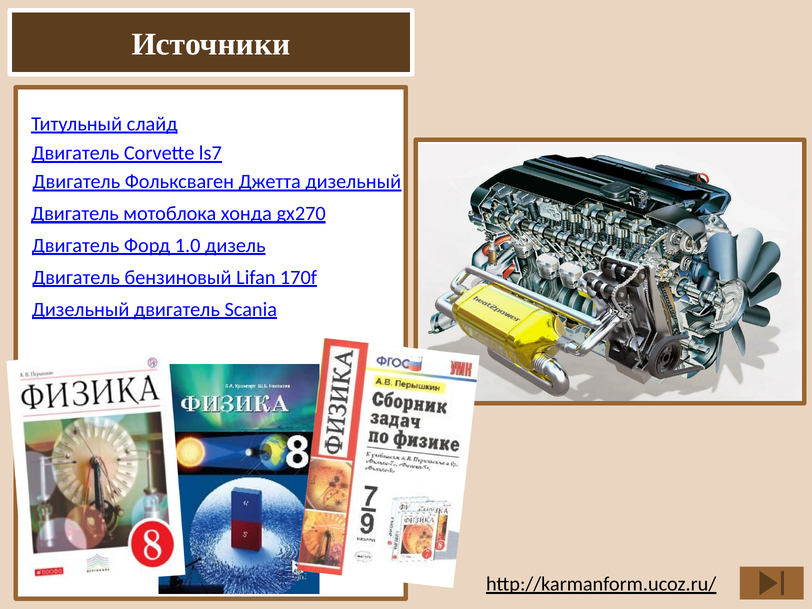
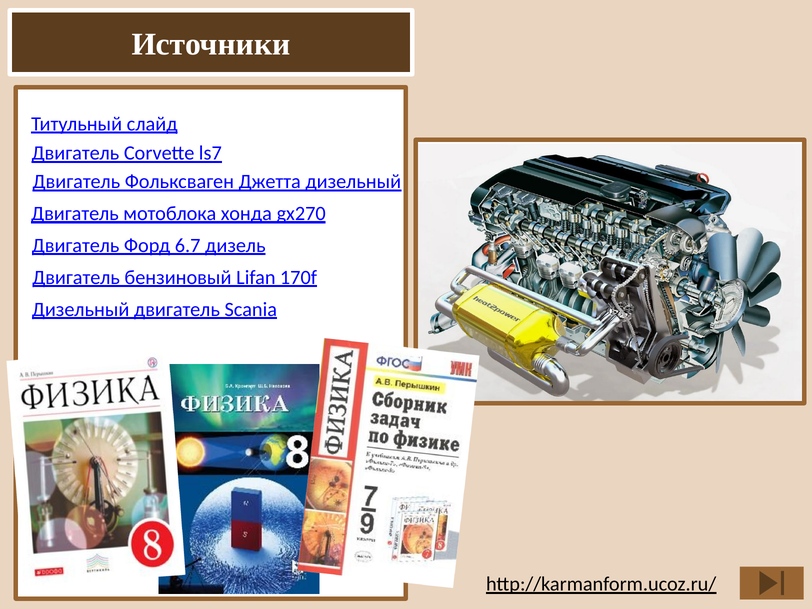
1.0: 1.0 -> 6.7 (188, 245)
